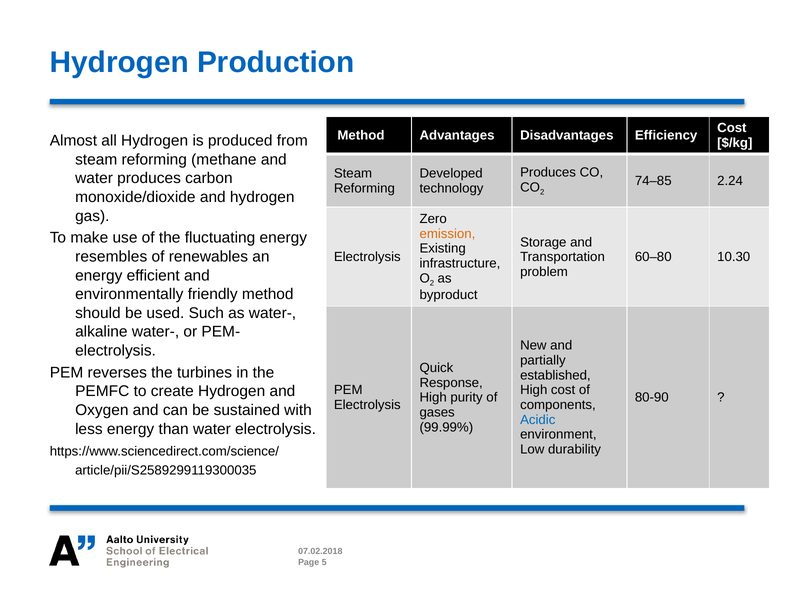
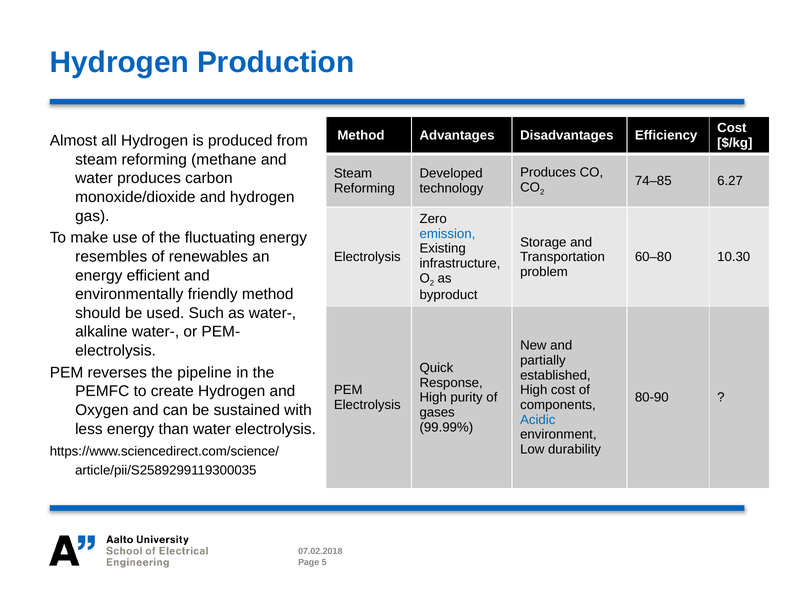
2.24: 2.24 -> 6.27 (730, 181)
emission colour: orange -> blue (447, 234)
turbines: turbines -> pipeline (204, 373)
